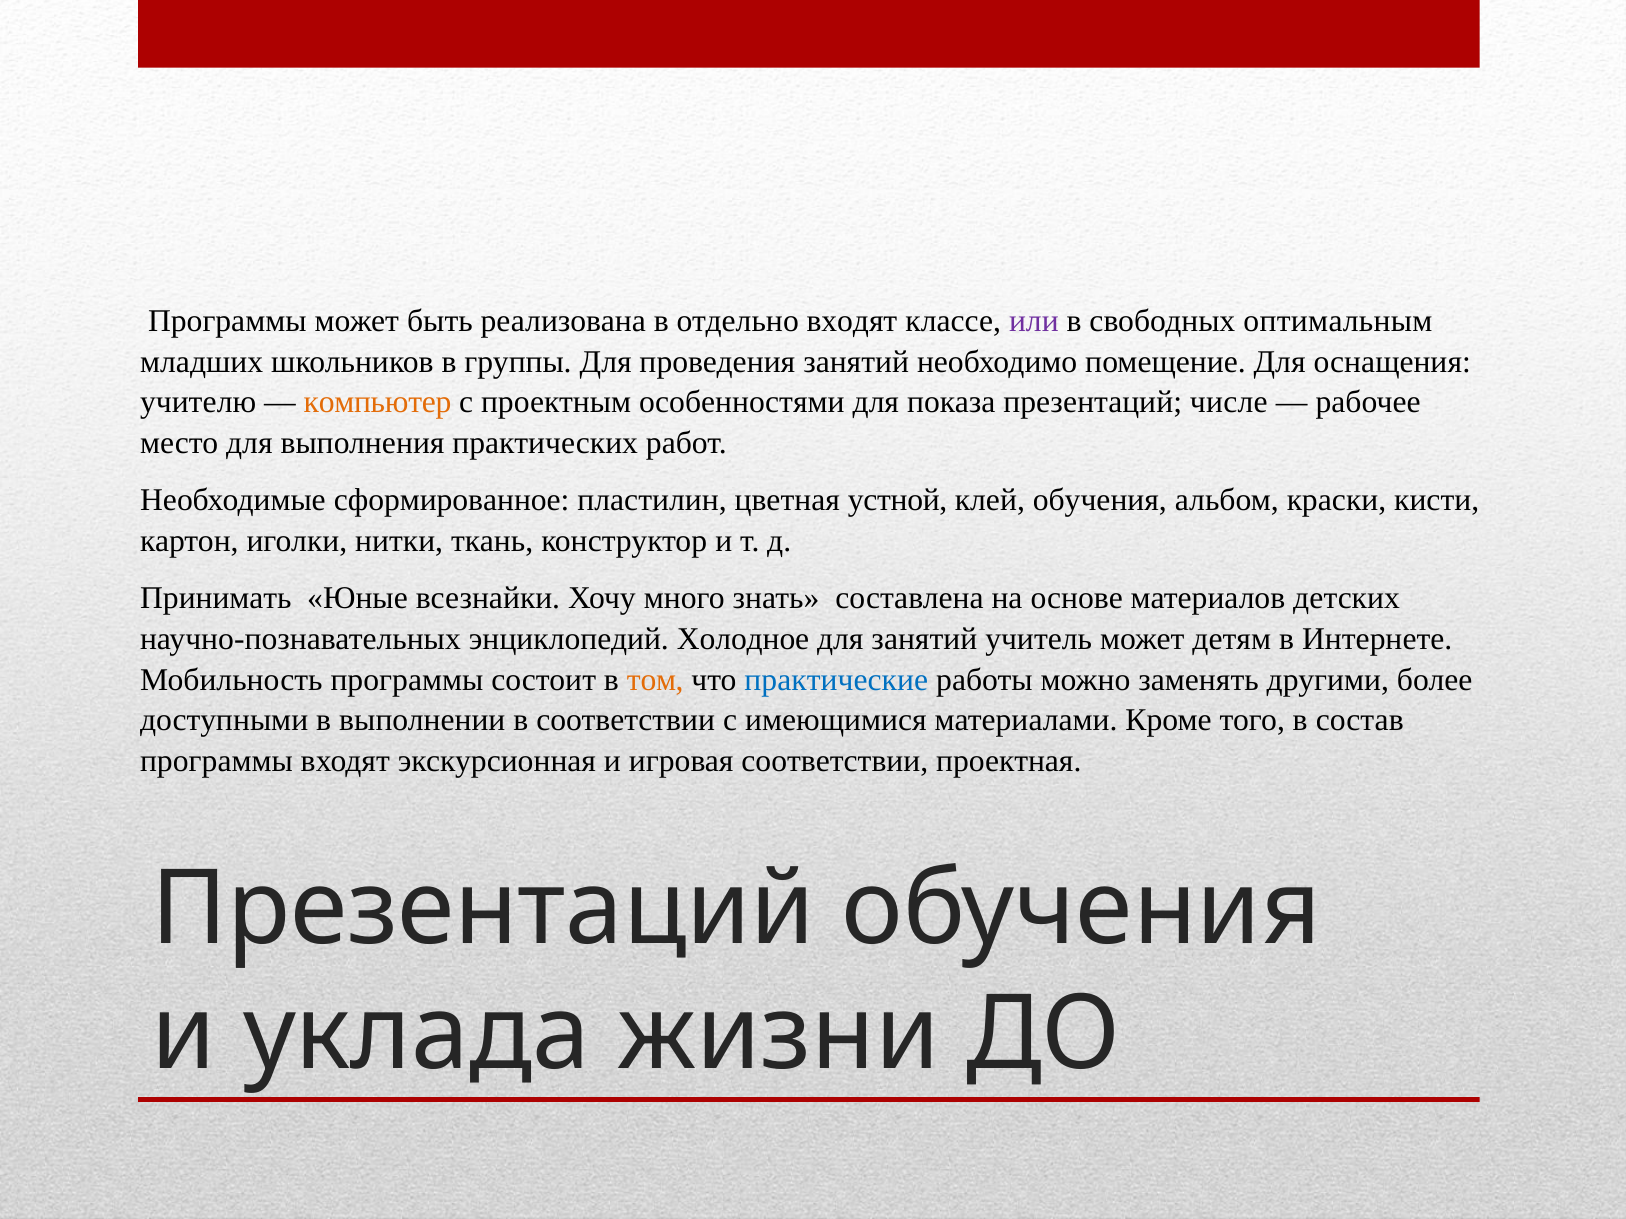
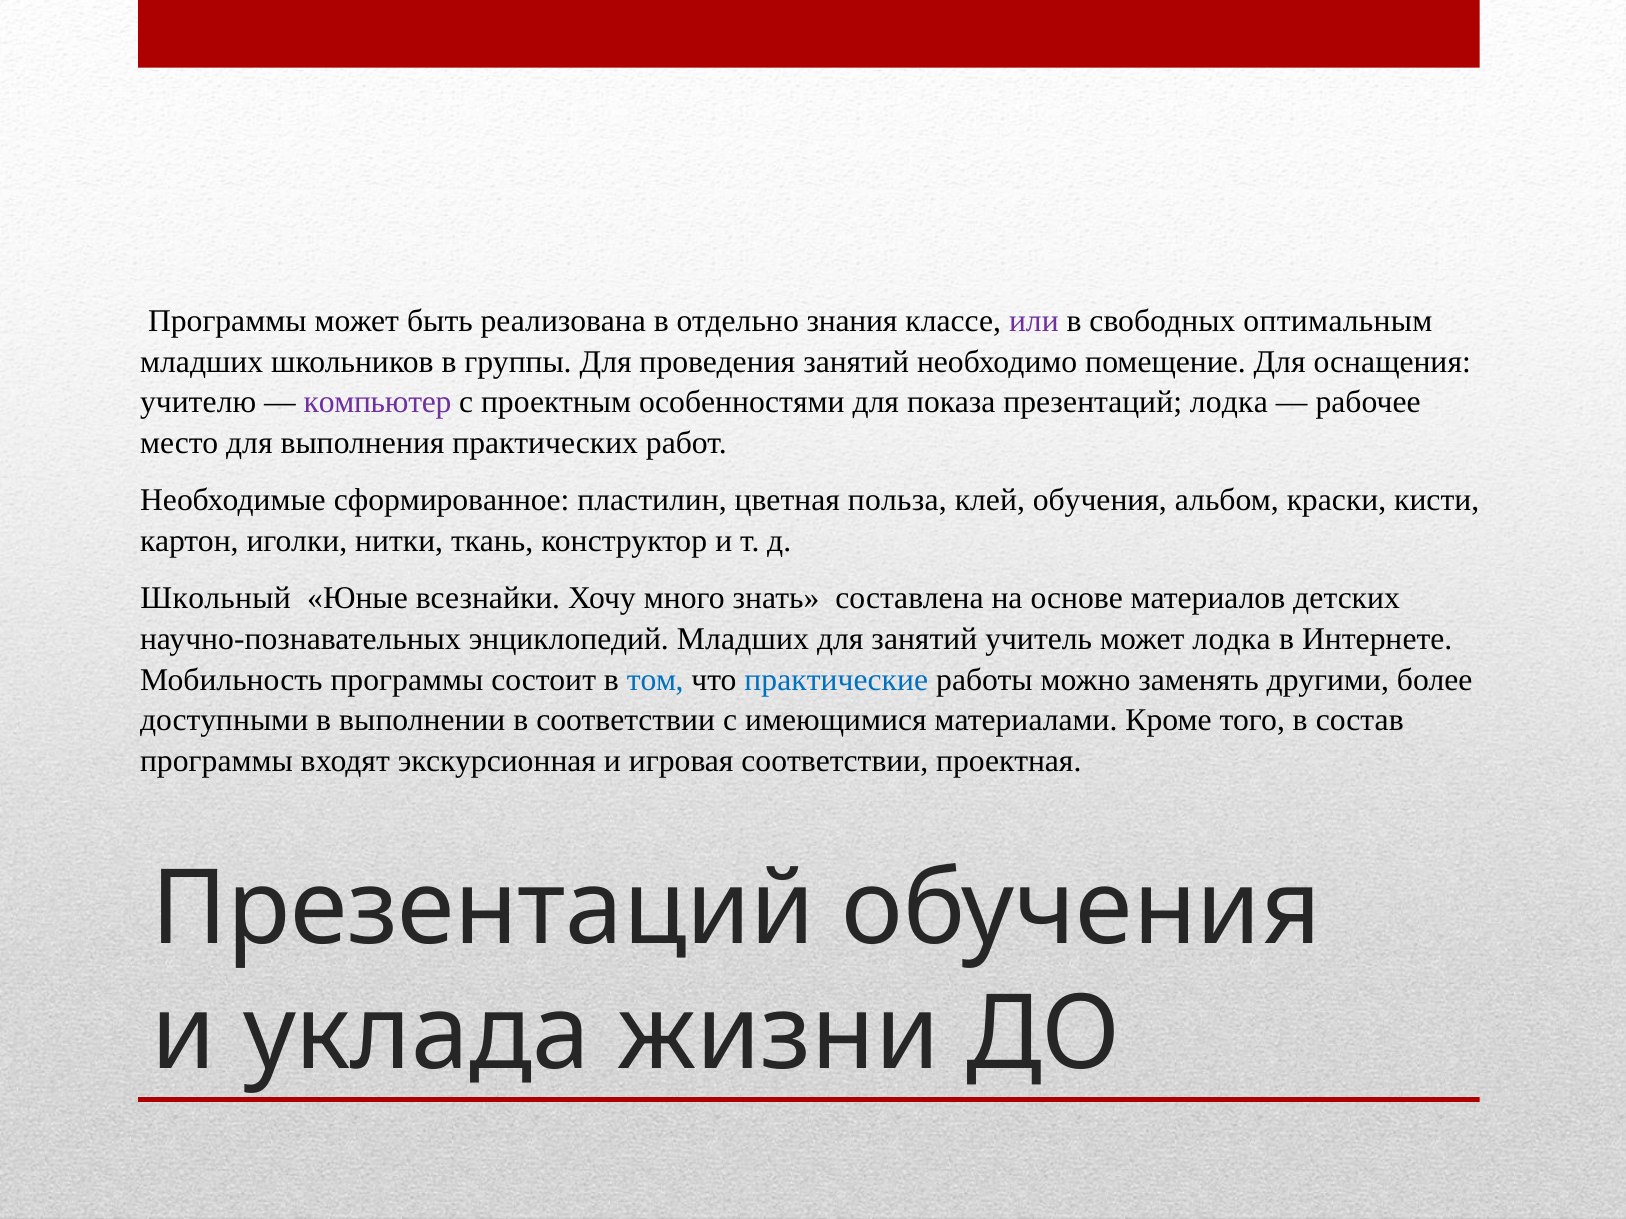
отдельно входят: входят -> знания (852, 321)
компьютер colour: orange -> purple (378, 403)
презентаций числе: числе -> лодка (1229, 403)
устной: устной -> польза (897, 501)
Принимать: Принимать -> Школьный (216, 599)
энциклопедий Холодное: Холодное -> Младших (743, 639)
может детям: детям -> лодка (1232, 639)
том colour: orange -> blue (655, 680)
